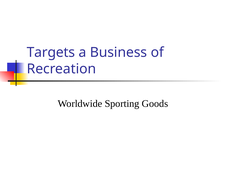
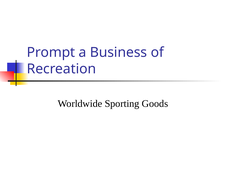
Targets: Targets -> Prompt (51, 53)
